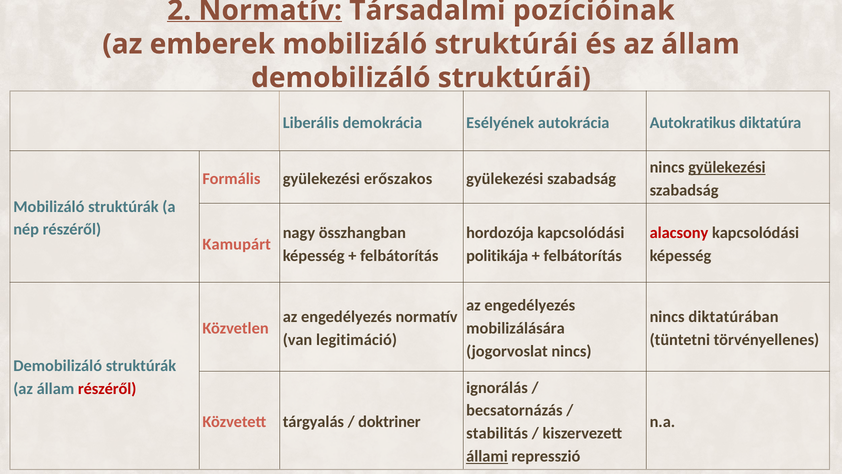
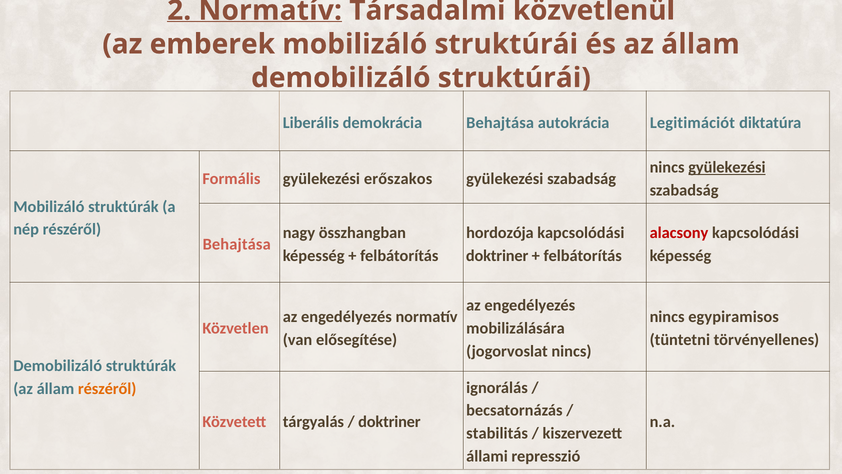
pozícióinak: pozícióinak -> közvetlenül (594, 10)
demokrácia Esélyének: Esélyének -> Behajtása (500, 123)
Autokratikus: Autokratikus -> Legitimációt (692, 123)
Kamupárt: Kamupárt -> Behajtása (237, 244)
politikája: politikája -> doktriner (497, 256)
diktatúrában: diktatúrában -> egypiramisos (734, 317)
legitimáció: legitimáció -> elősegítése (357, 339)
részéről colour: red -> orange (107, 389)
állami underline: present -> none (487, 456)
